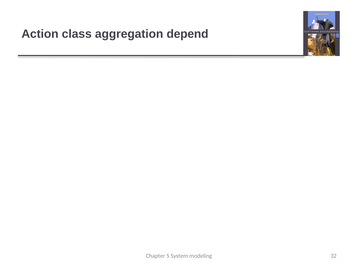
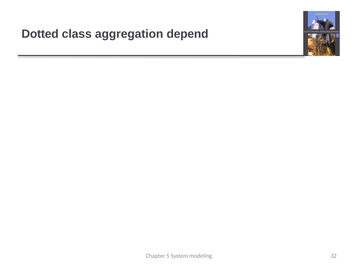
Action: Action -> Dotted (40, 34)
